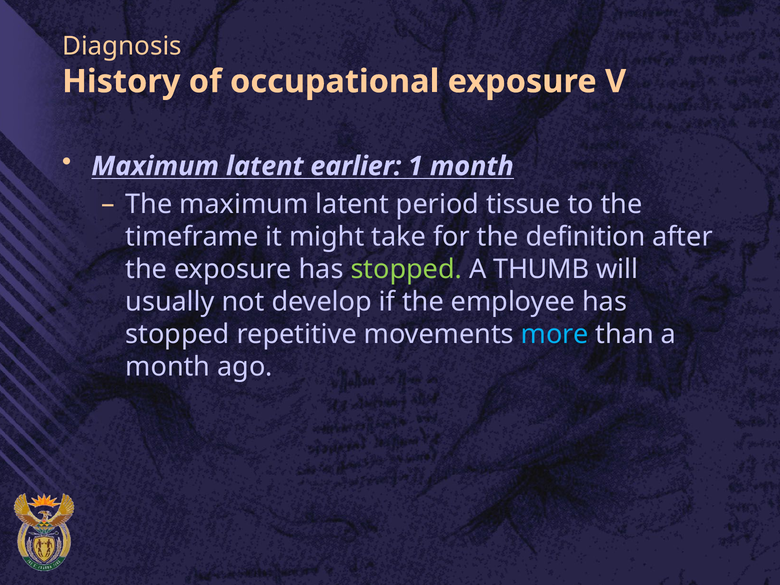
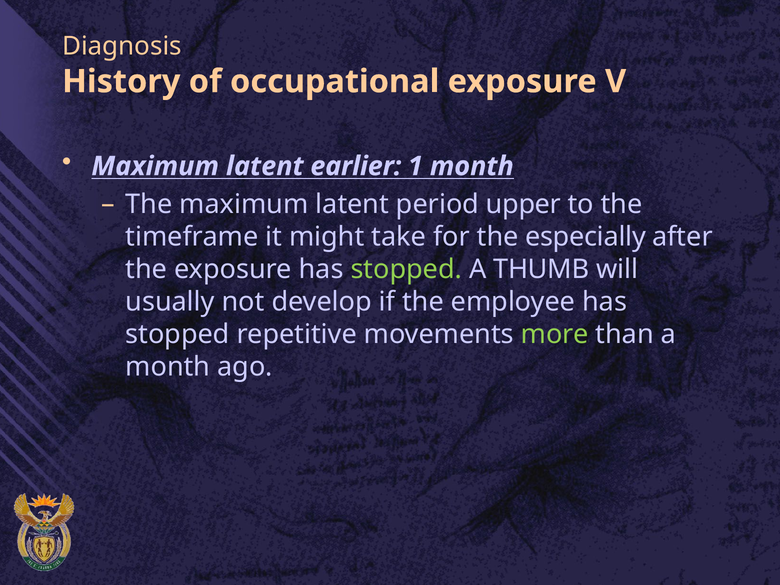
tissue: tissue -> upper (523, 204)
definition: definition -> especially (585, 237)
more colour: light blue -> light green (555, 334)
